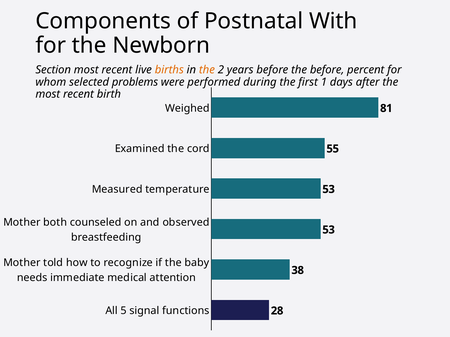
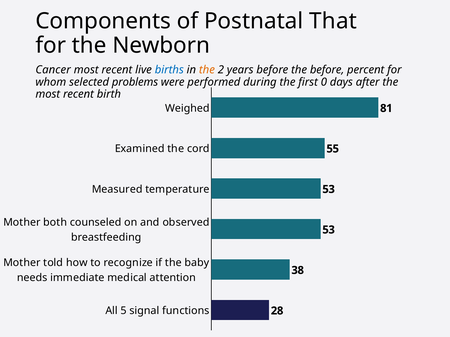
With: With -> That (333, 21)
Section: Section -> Cancer (53, 70)
births colour: orange -> blue (169, 70)
1: 1 -> 0 (324, 82)
